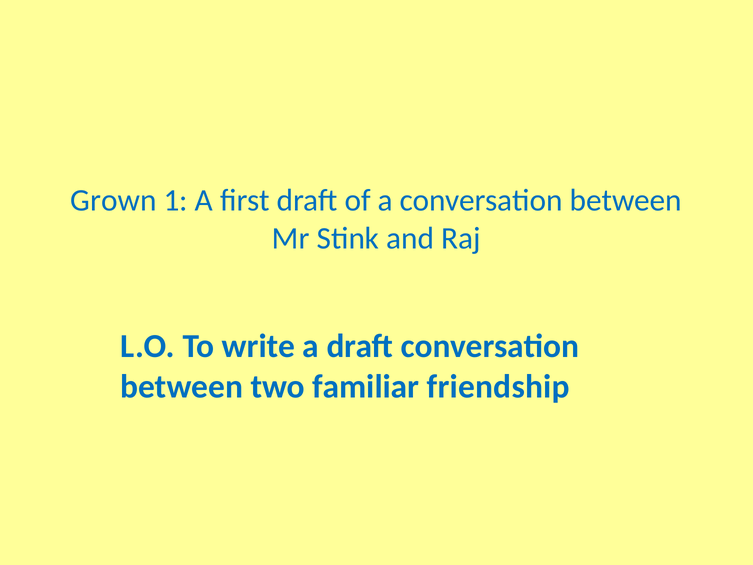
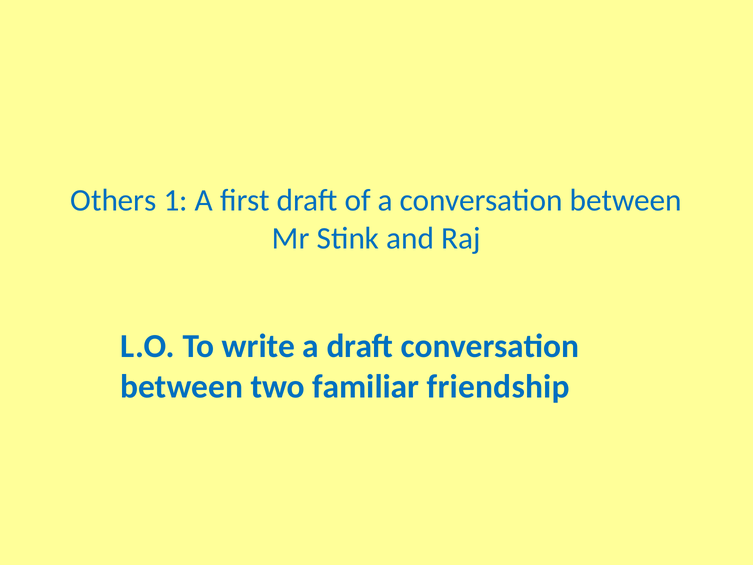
Grown: Grown -> Others (114, 200)
